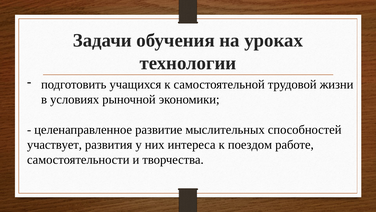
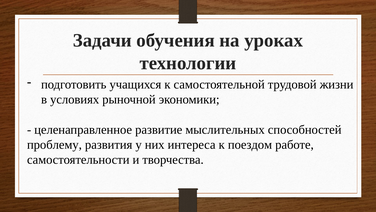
участвует: участвует -> проблему (54, 144)
